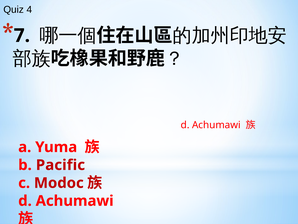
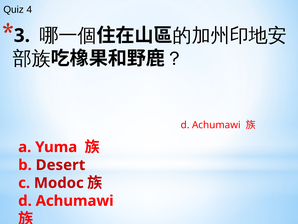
7: 7 -> 3 (22, 36)
Pacific: Pacific -> Desert (60, 165)
